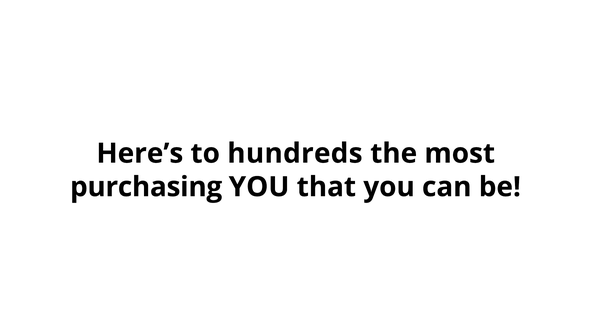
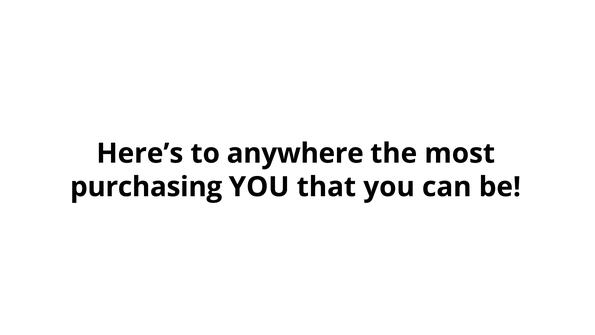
hundreds: hundreds -> anywhere (295, 153)
